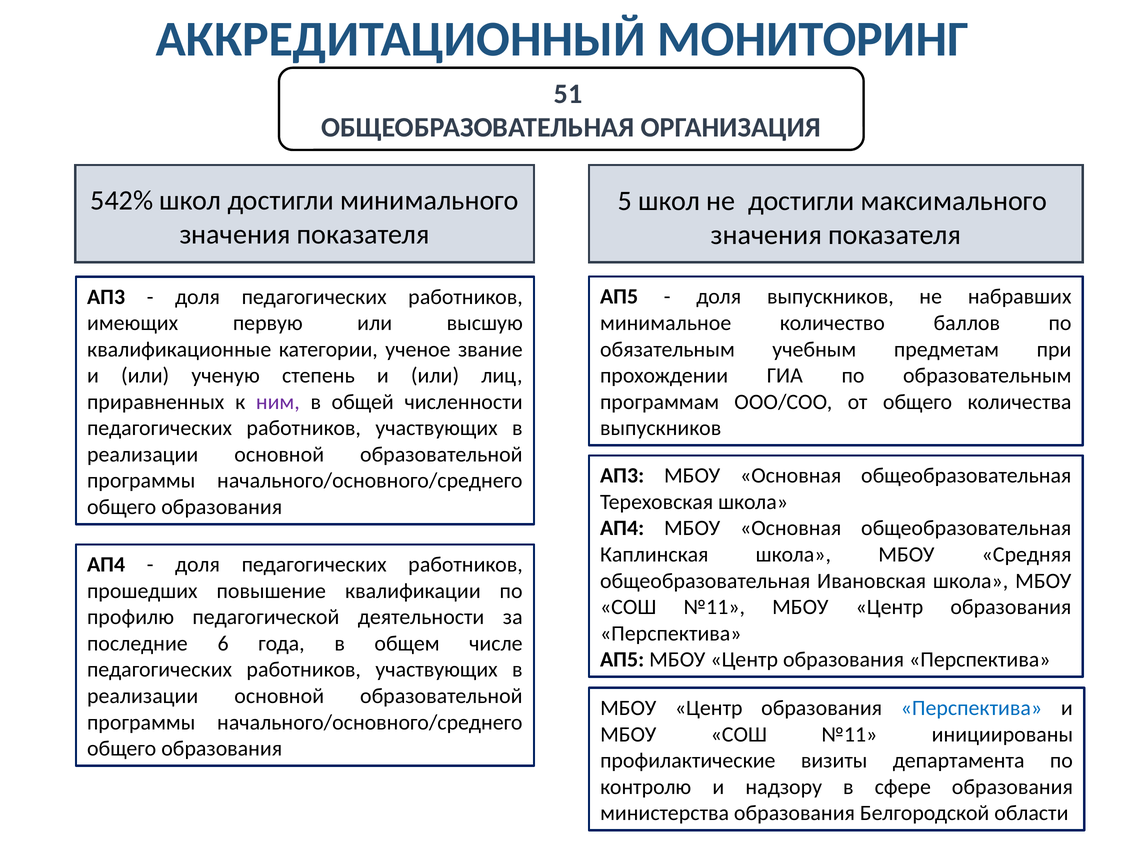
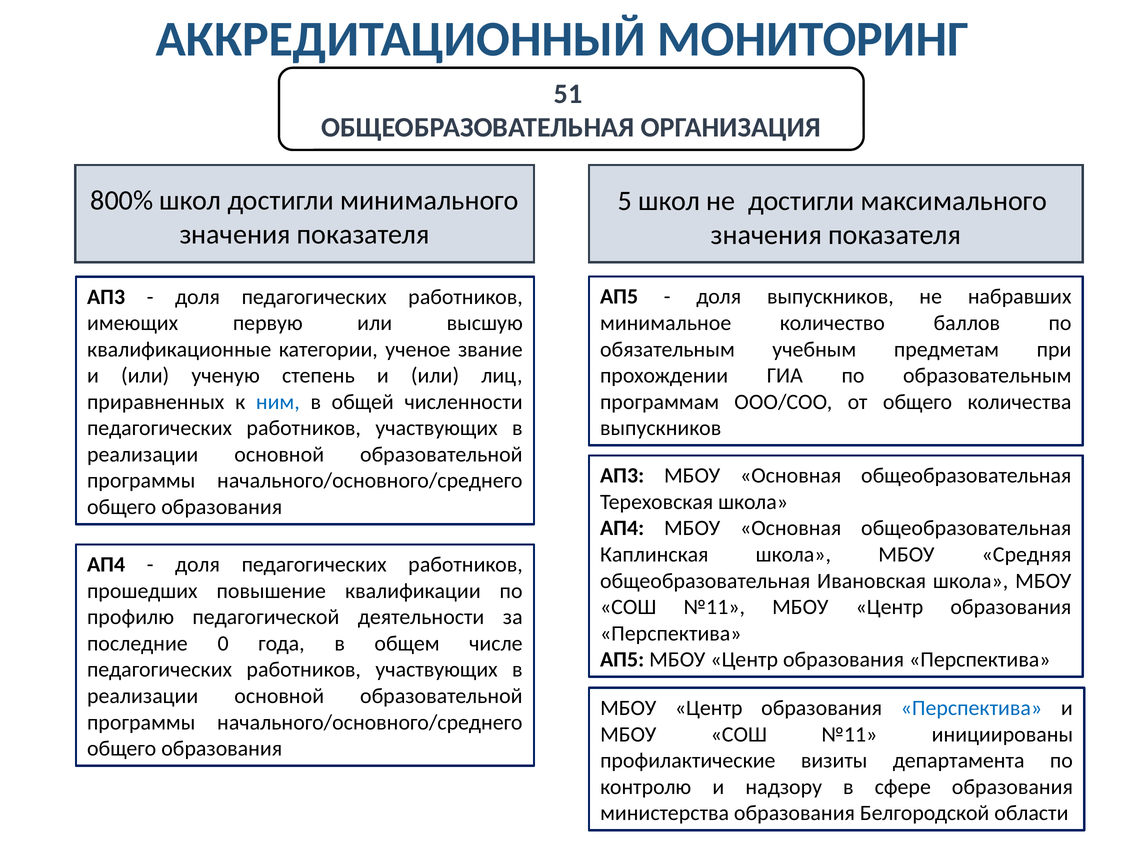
542%: 542% -> 800% (122, 200)
ним colour: purple -> blue (278, 402)
6: 6 -> 0 (223, 643)
